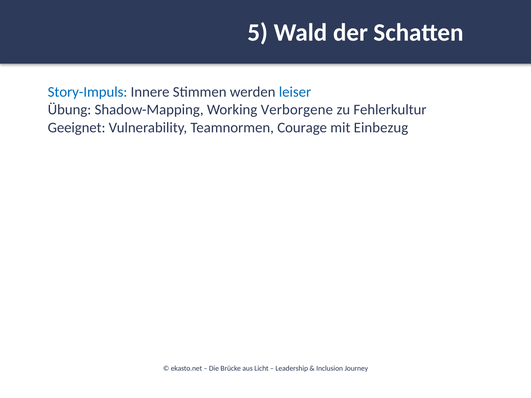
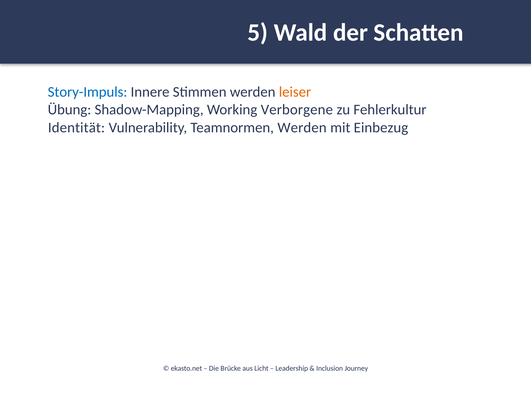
leiser colour: blue -> orange (295, 92)
Geeignet: Geeignet -> Identität (76, 128)
Teamnormen Courage: Courage -> Werden (302, 128)
